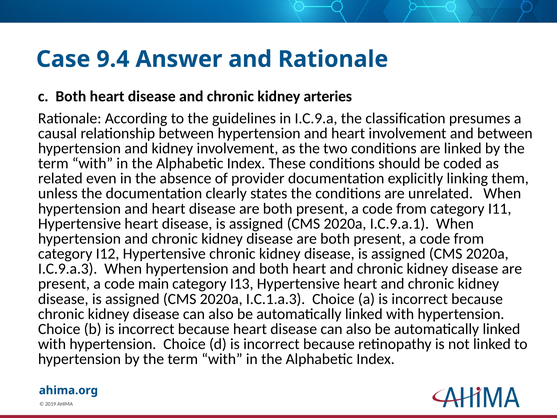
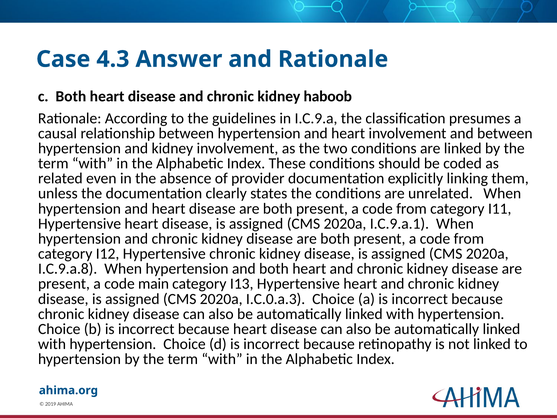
9.4: 9.4 -> 4.3 (113, 59)
arteries: arteries -> haboob (328, 96)
I.C.9.a.3: I.C.9.a.3 -> I.C.9.a.8 (68, 269)
I.C.1.a.3: I.C.1.a.3 -> I.C.0.a.3 (276, 299)
